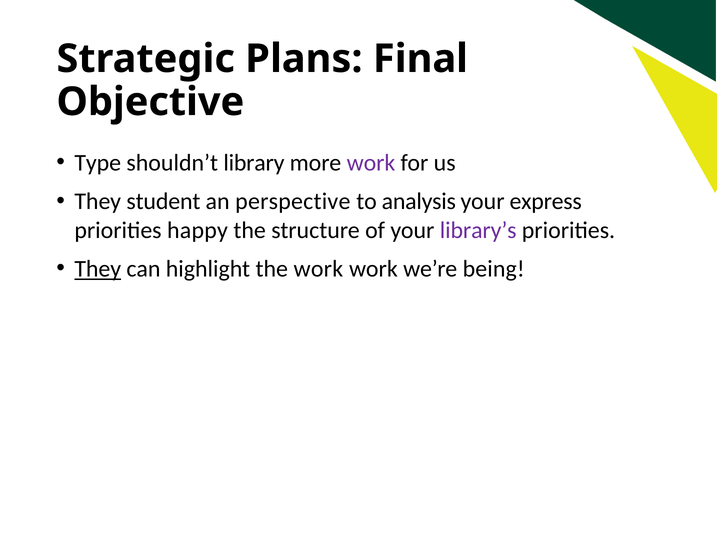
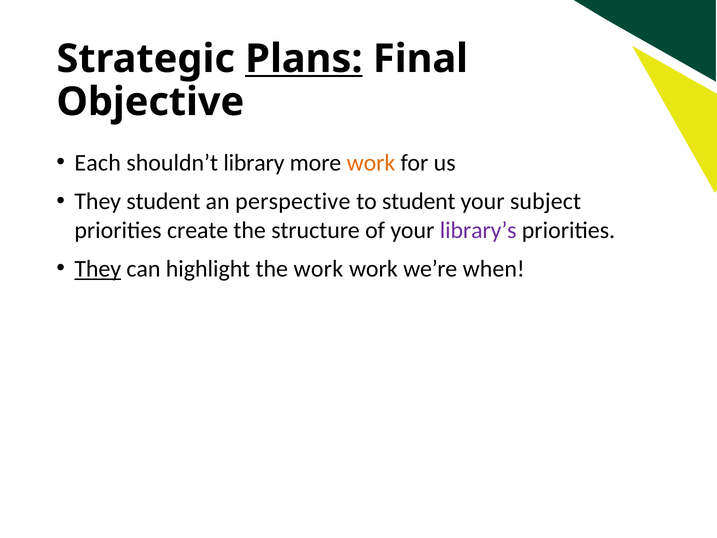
Plans underline: none -> present (304, 59)
Type: Type -> Each (98, 163)
work colour: purple -> orange (371, 163)
to analysis: analysis -> student (419, 201)
express: express -> subject (546, 201)
happy: happy -> create (198, 230)
being: being -> when (494, 269)
